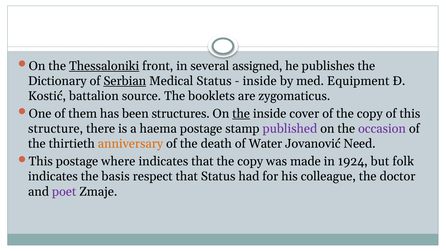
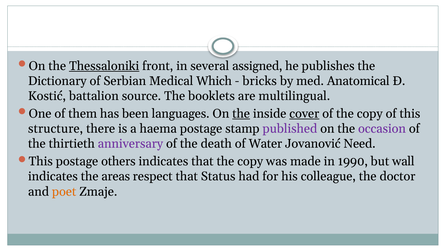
Serbian underline: present -> none (125, 81)
Medical Status: Status -> Which (214, 81)
inside: inside -> bricks (260, 81)
Equipment: Equipment -> Anatomical (358, 81)
zygomaticus: zygomaticus -> multilingual (294, 96)
structures: structures -> languages (181, 114)
cover underline: none -> present (304, 114)
anniversary colour: orange -> purple (130, 144)
where: where -> others (118, 161)
1924: 1924 -> 1990 (353, 161)
folk: folk -> wall (403, 161)
basis: basis -> areas (116, 176)
poet colour: purple -> orange (64, 191)
